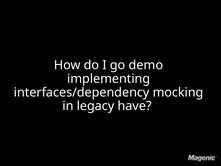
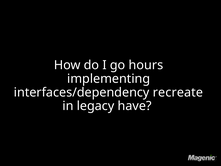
demo: demo -> hours (146, 65)
mocking: mocking -> recreate (178, 92)
